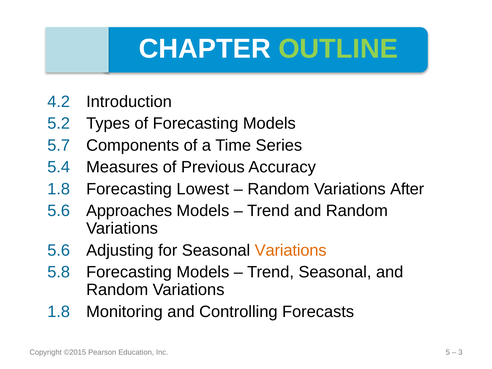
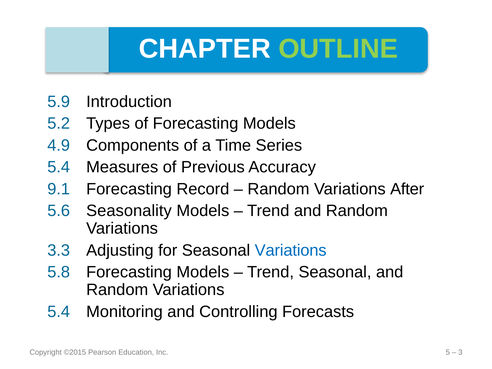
4.2: 4.2 -> 5.9 (59, 102)
5.7: 5.7 -> 4.9 (59, 145)
1.8: 1.8 -> 9.1 (59, 189)
Lowest: Lowest -> Record (203, 189)
Approaches: Approaches -> Seasonality (129, 211)
5.6: 5.6 -> 3.3 (59, 250)
Variations colour: orange -> blue (291, 250)
1.8: 1.8 -> 5.4 (59, 312)
